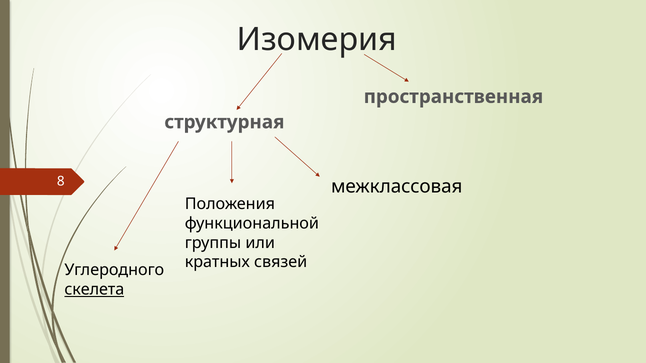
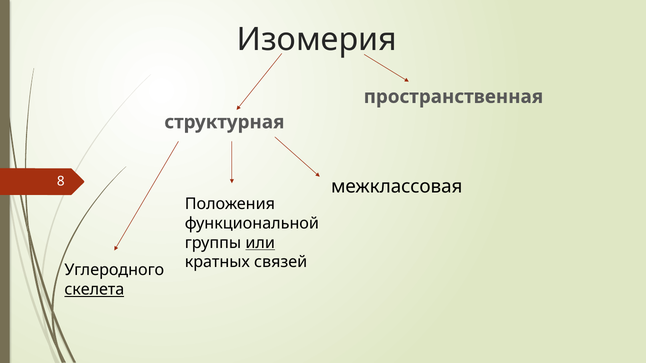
или underline: none -> present (260, 243)
